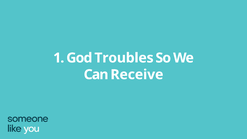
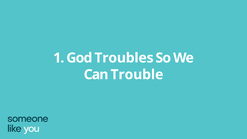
Receive: Receive -> Trouble (137, 75)
